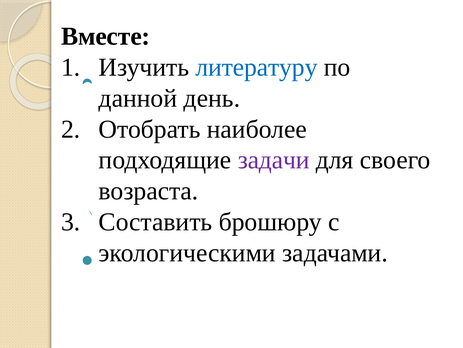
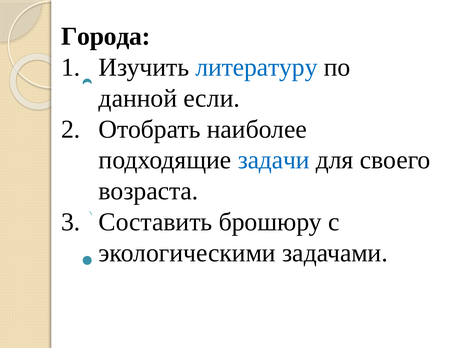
Вместе: Вместе -> Города (106, 36)
день: день -> если (212, 98)
задачи colour: purple -> blue (274, 160)
